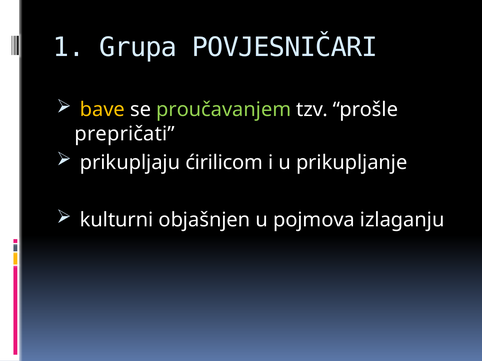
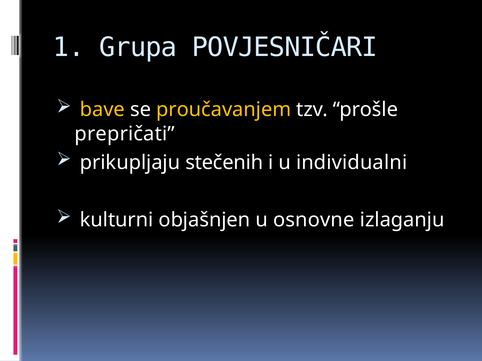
proučavanjem colour: light green -> yellow (224, 110)
ćirilicom: ćirilicom -> stečenih (224, 163)
prikupljanje: prikupljanje -> individualni (352, 163)
pojmova: pojmova -> osnovne (314, 220)
